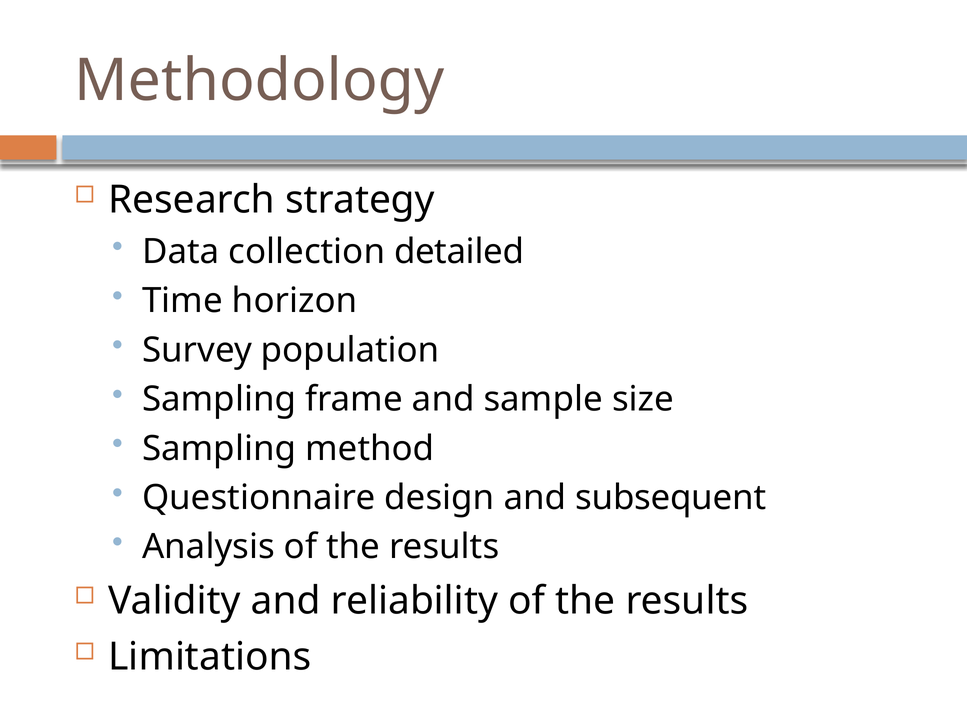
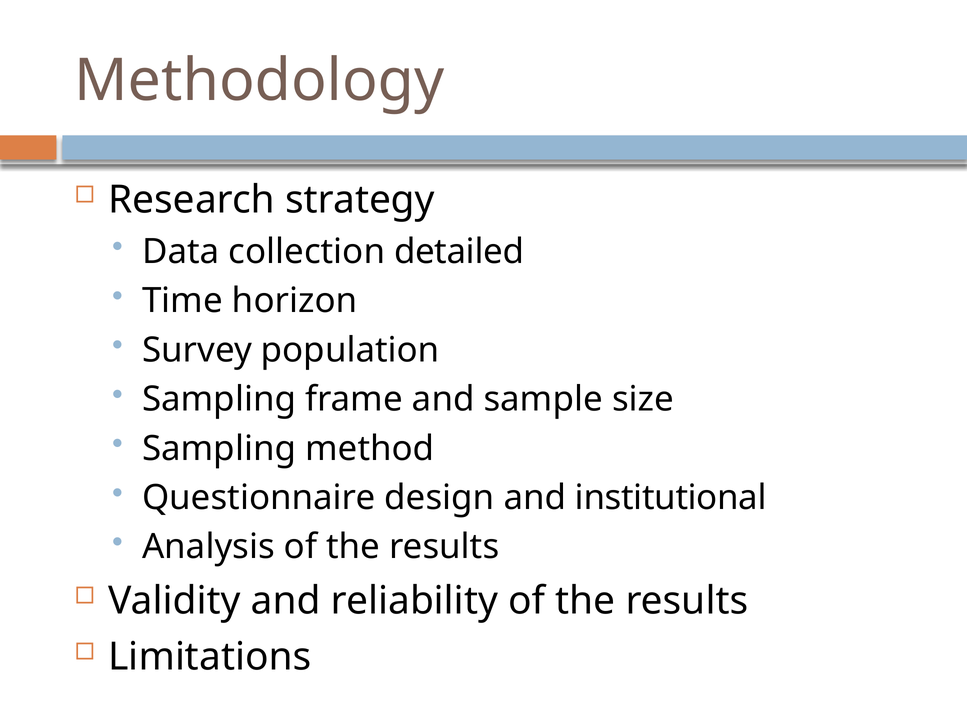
subsequent: subsequent -> institutional (671, 498)
